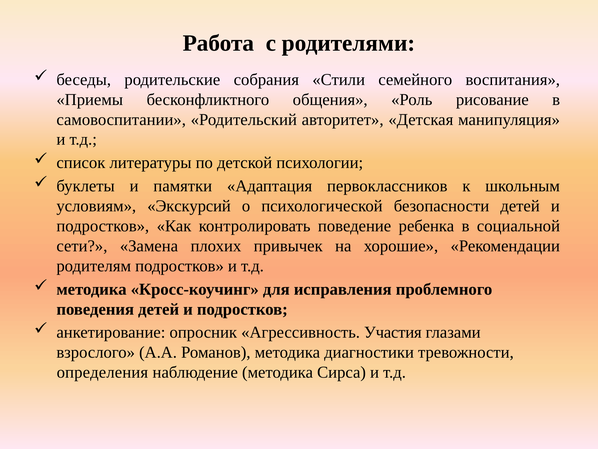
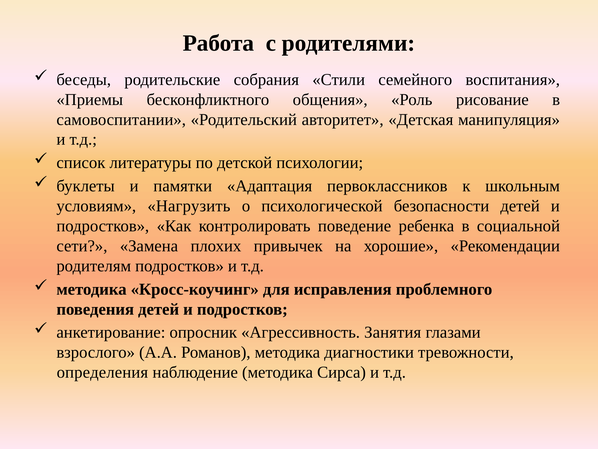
Экскурсий: Экскурсий -> Нагрузить (189, 206)
Участия: Участия -> Занятия (393, 332)
